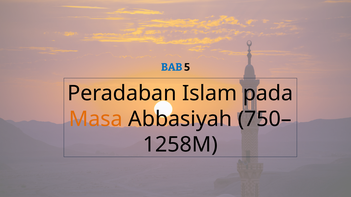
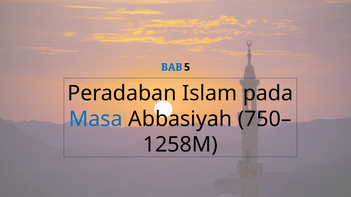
Masa colour: orange -> blue (96, 119)
